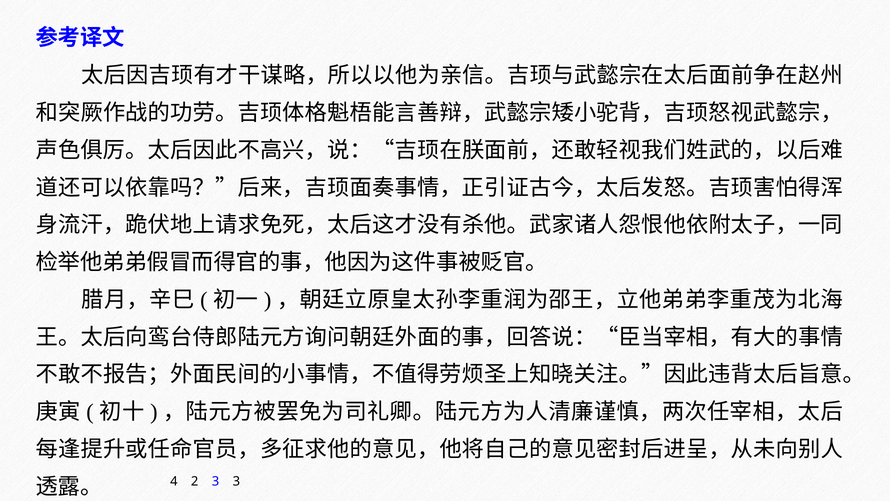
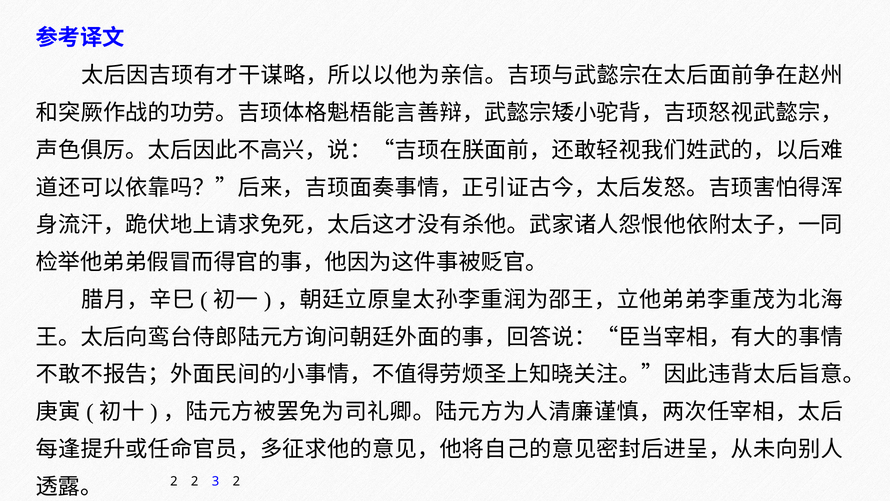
4: 4 -> 2 (174, 481)
3 3: 3 -> 2 (236, 481)
